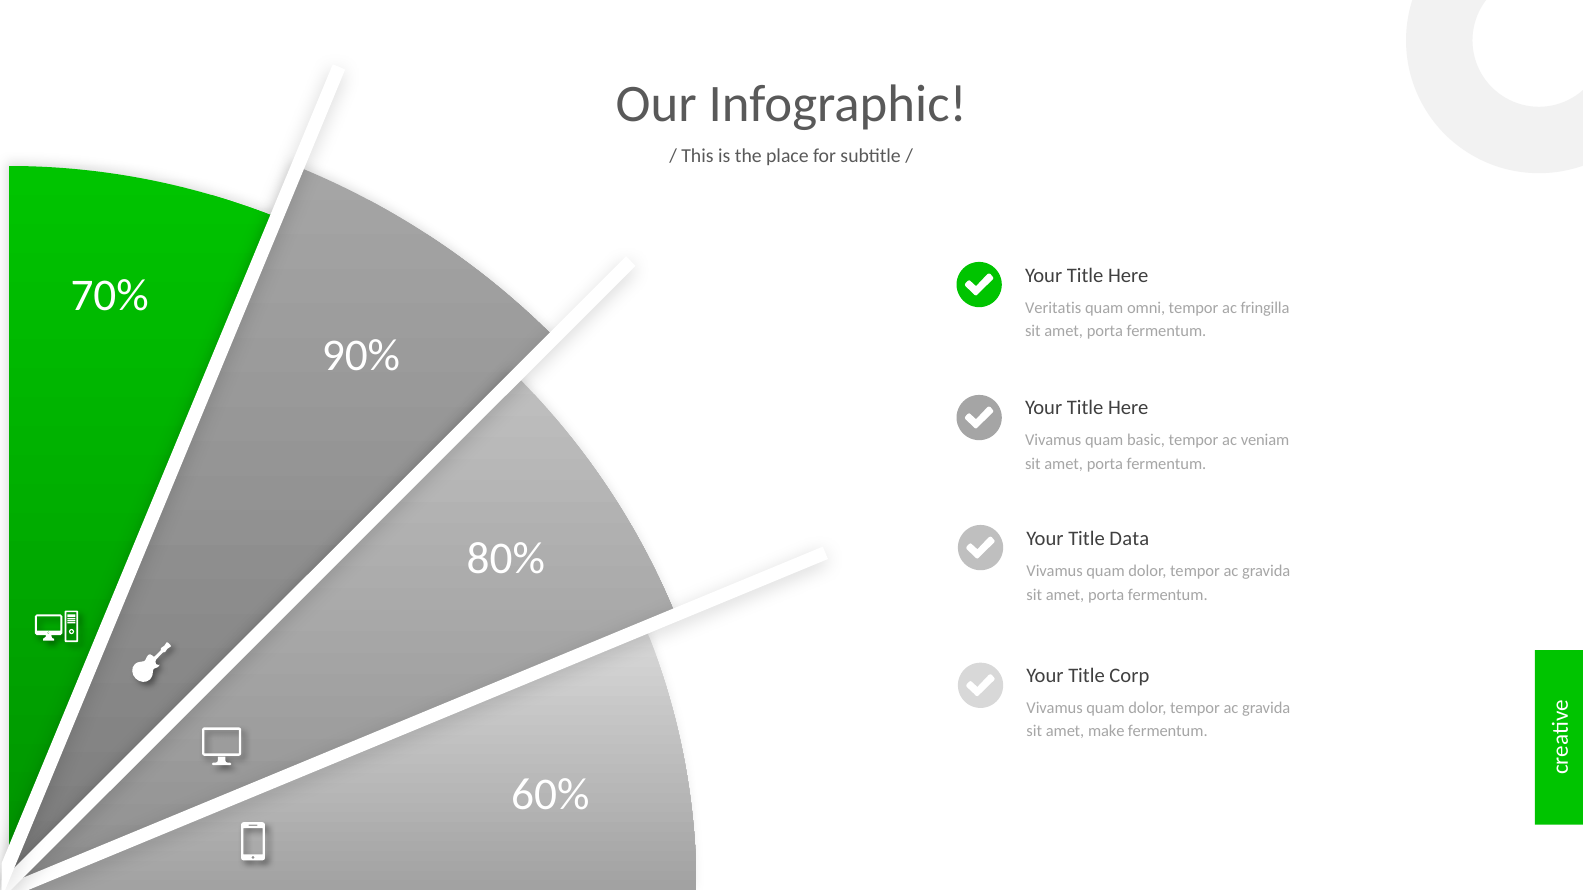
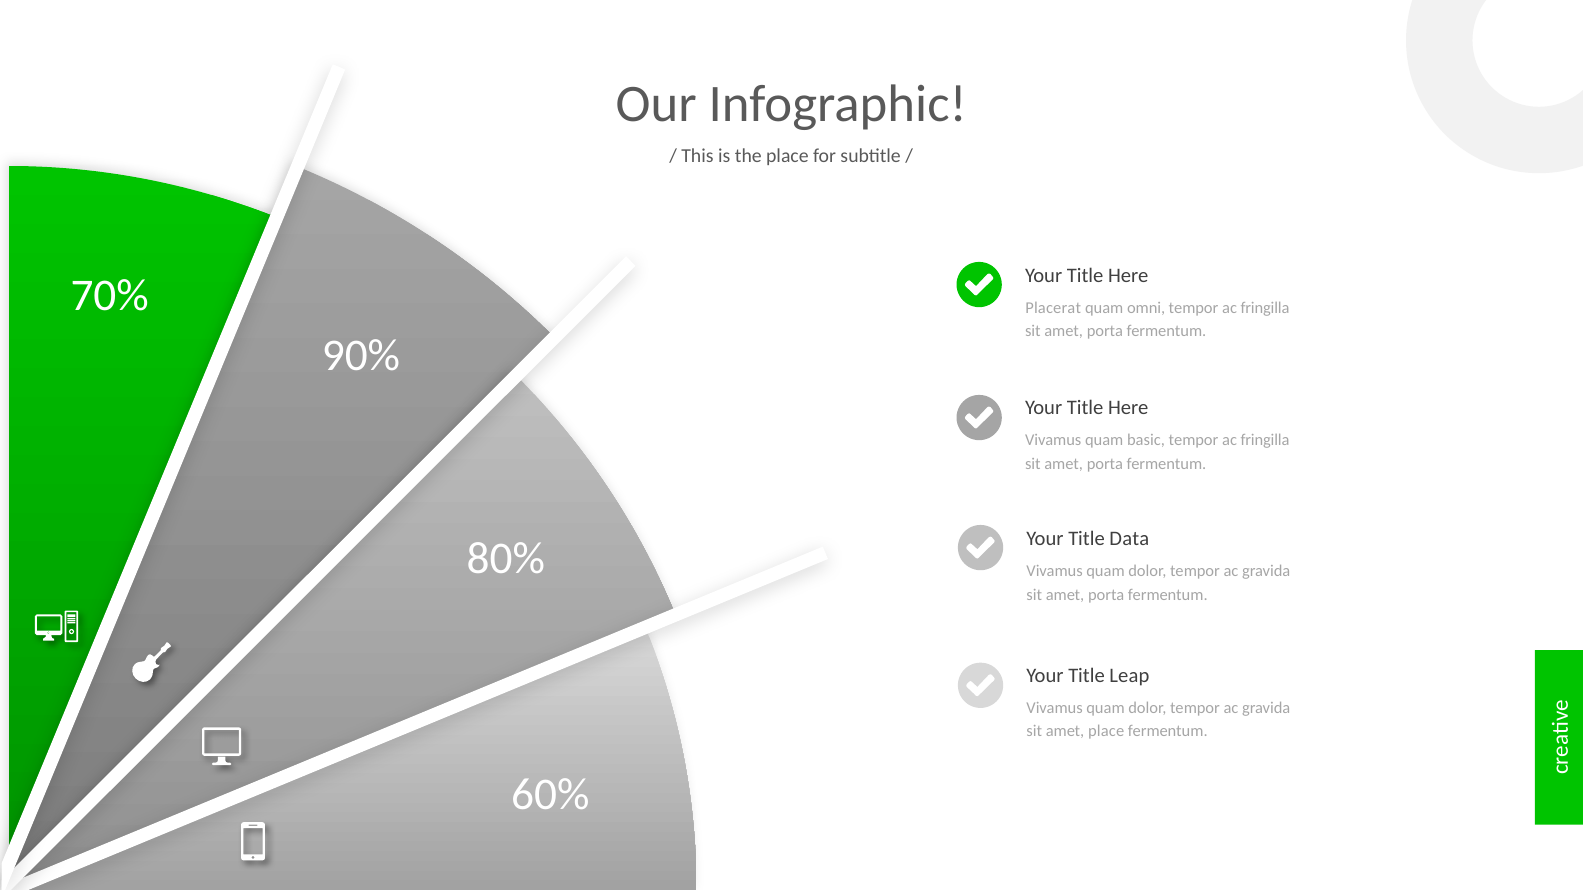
Veritatis: Veritatis -> Placerat (1053, 308)
veniam: veniam -> fringilla (1265, 440)
Corp: Corp -> Leap (1129, 676)
amet make: make -> place (1106, 732)
